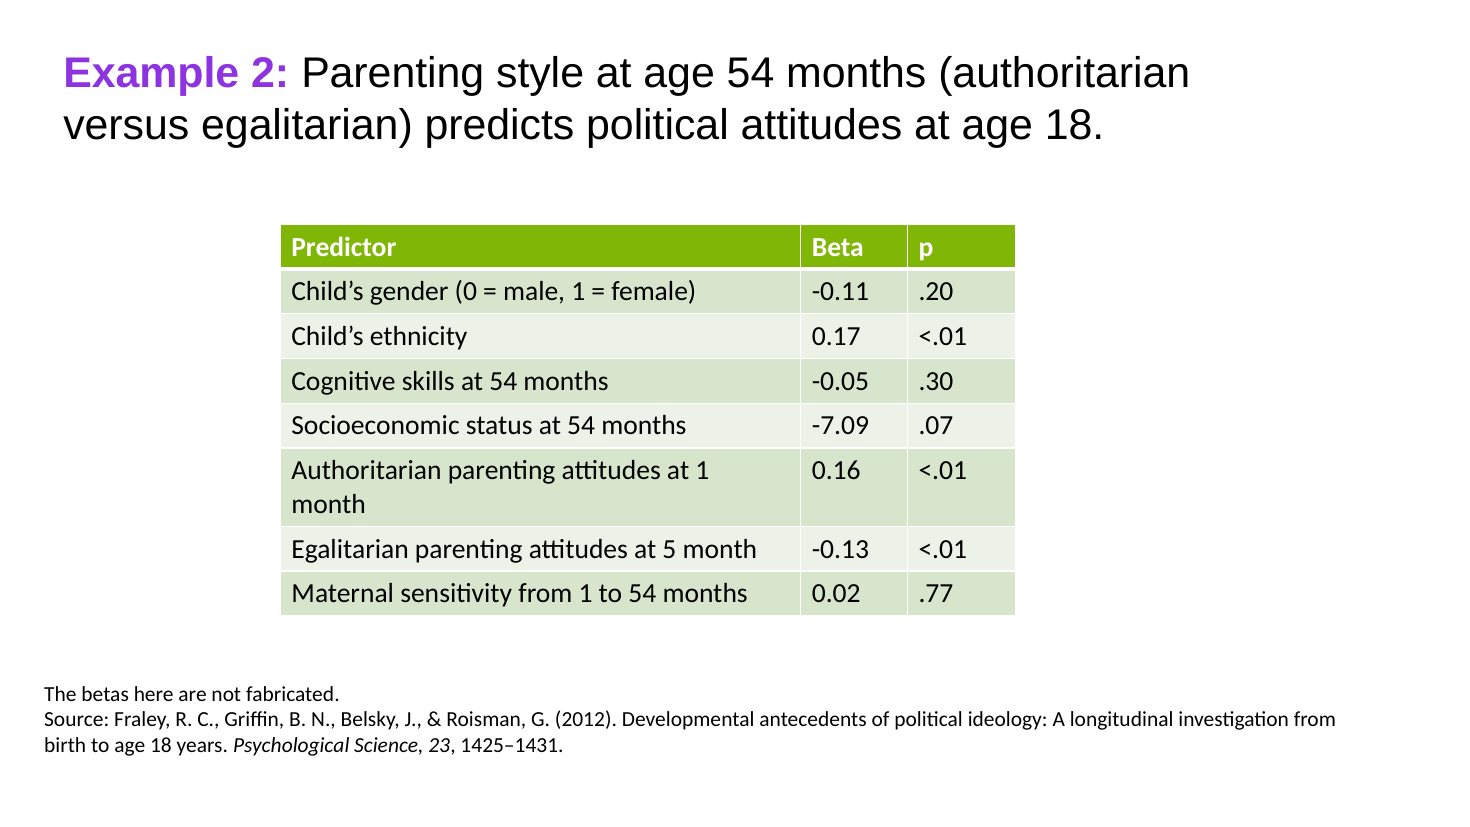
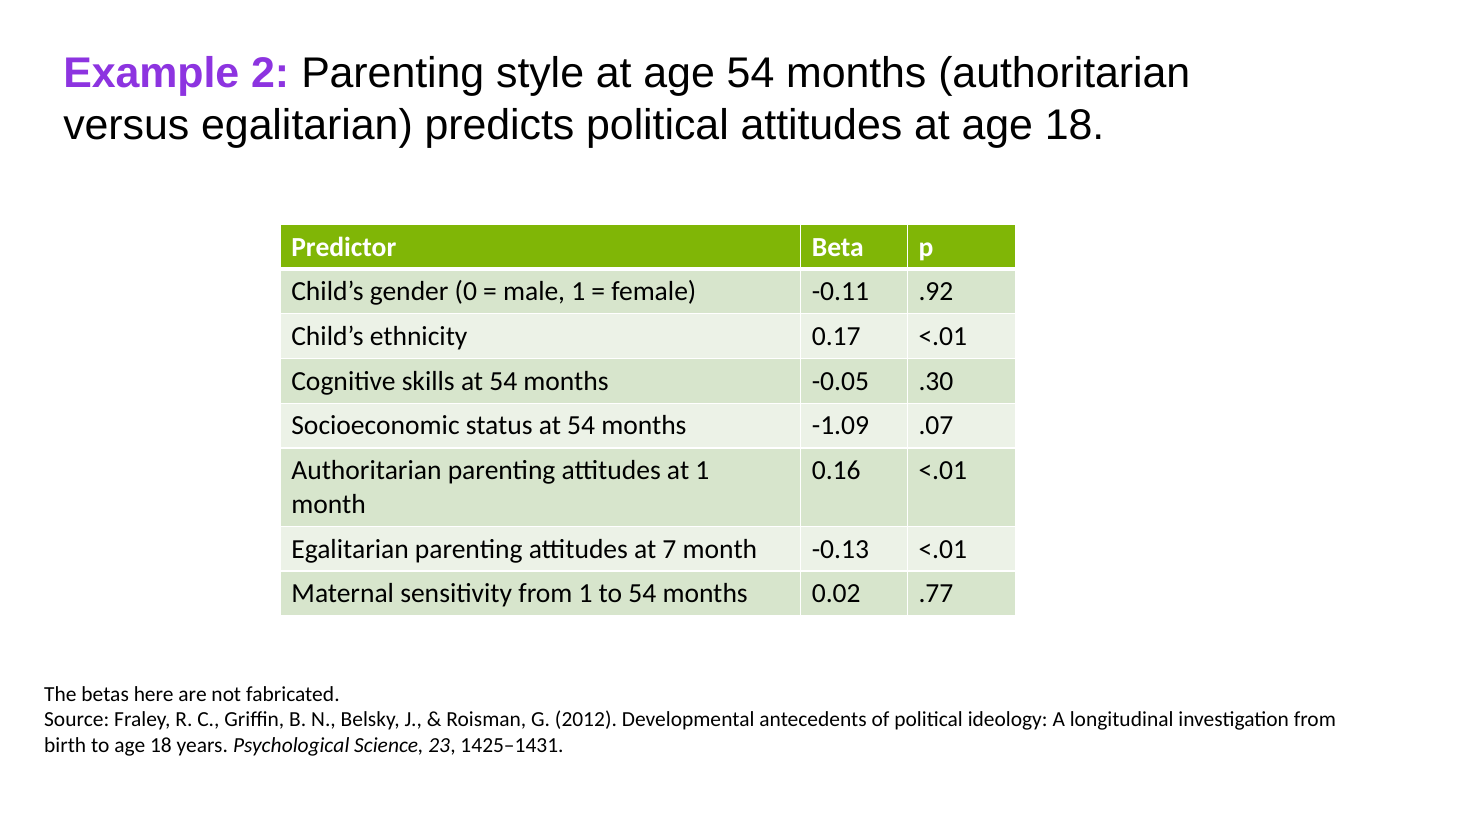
.20: .20 -> .92 (936, 292)
-7.09: -7.09 -> -1.09 (840, 426)
5: 5 -> 7 (669, 549)
